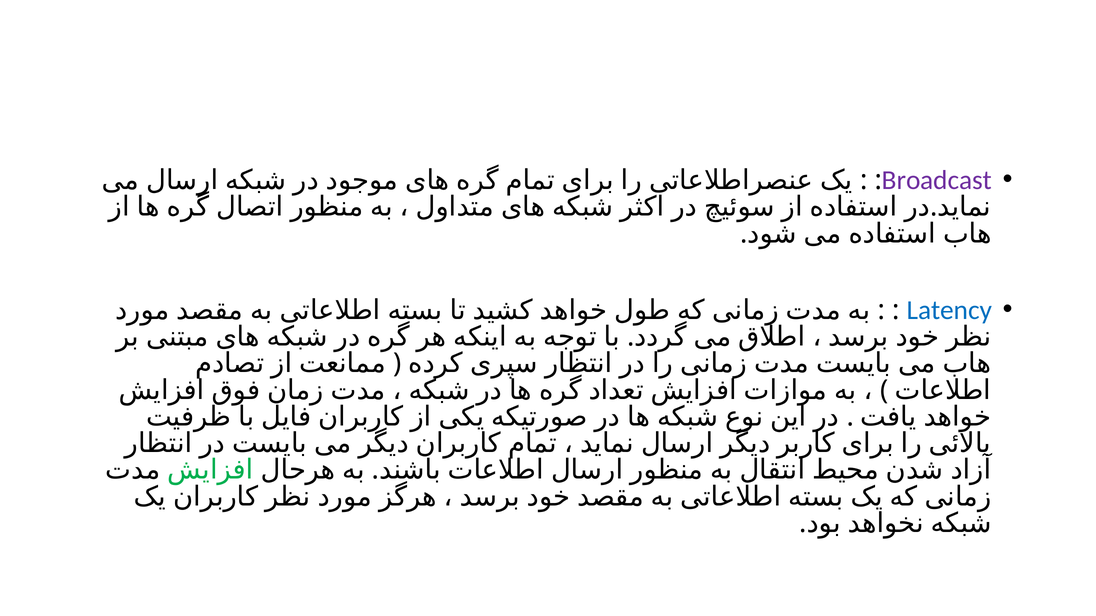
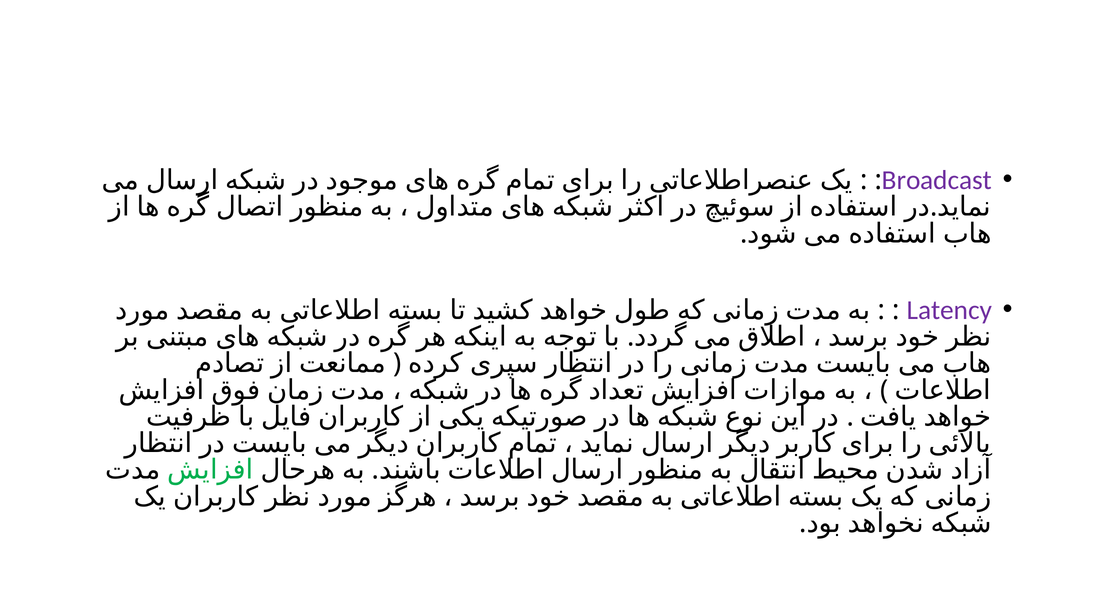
Latency colour: blue -> purple (949, 310)
